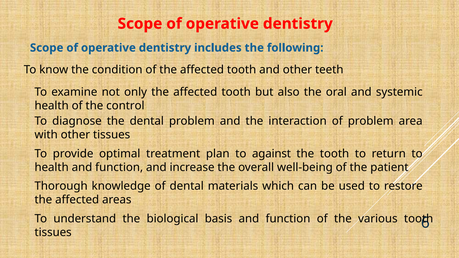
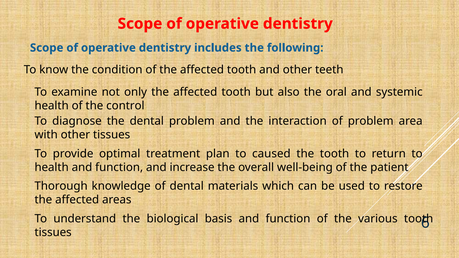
against: against -> caused (271, 154)
